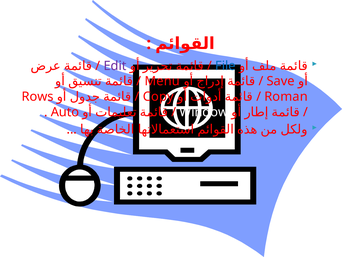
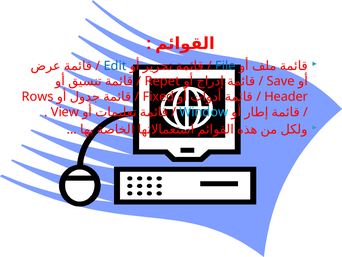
Edit colour: purple -> blue (115, 66)
Menu: Menu -> Repet (162, 81)
Copy: Copy -> Fixed (158, 96)
Roman: Roman -> Header (286, 96)
Auto: Auto -> View (65, 112)
Window colour: white -> light blue (204, 112)
